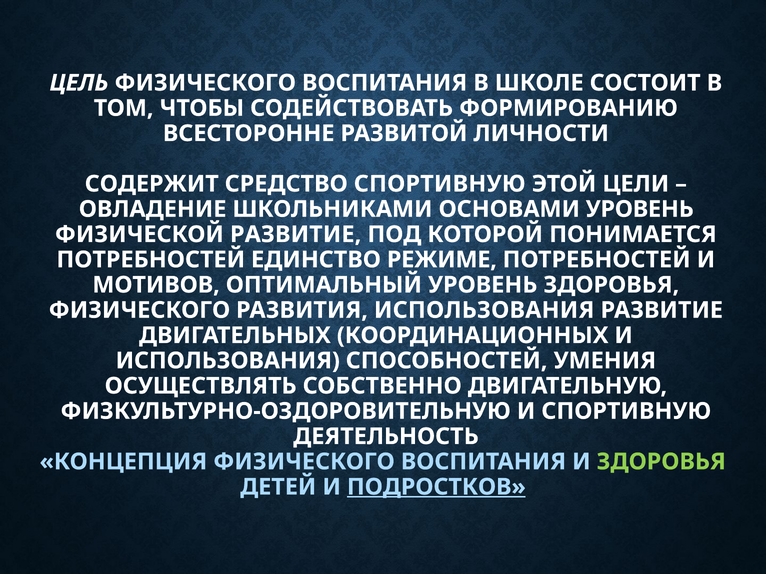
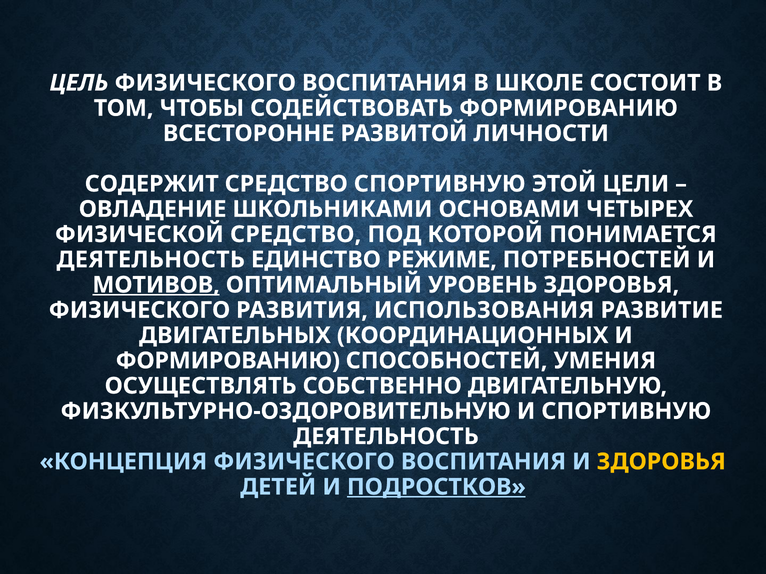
ОСНОВАМИ УРОВЕНЬ: УРОВЕНЬ -> ЧЕТЫРЕХ (640, 209)
ФИЗИЧЕСКОЙ РАЗВИТИЕ: РАЗВИТИЕ -> СРЕДСТВО (296, 235)
ПОТРЕБНОСТЕЙ: ПОТРЕБНОСТЕЙ -> ДЕЯТЕЛЬНОСТЬ (151, 260)
МОТИВОВ underline: none -> present (156, 285)
ИСПОЛЬЗОВАНИЯ: ИСПОЛЬЗОВАНИЯ -> ФОРМИРОВАНИЮ (228, 361)
ЗДОРОВЬЯ colour: light green -> yellow (661, 462)
